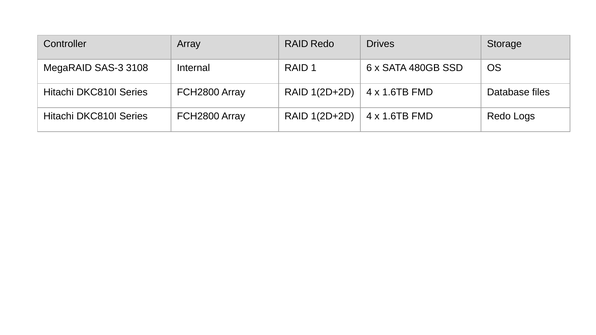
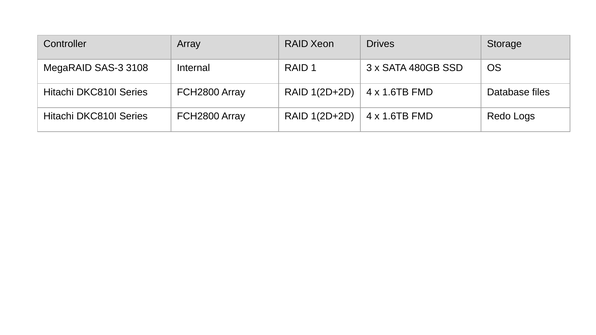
RAID Redo: Redo -> Xeon (322, 44)
6: 6 -> 3 (369, 68)
